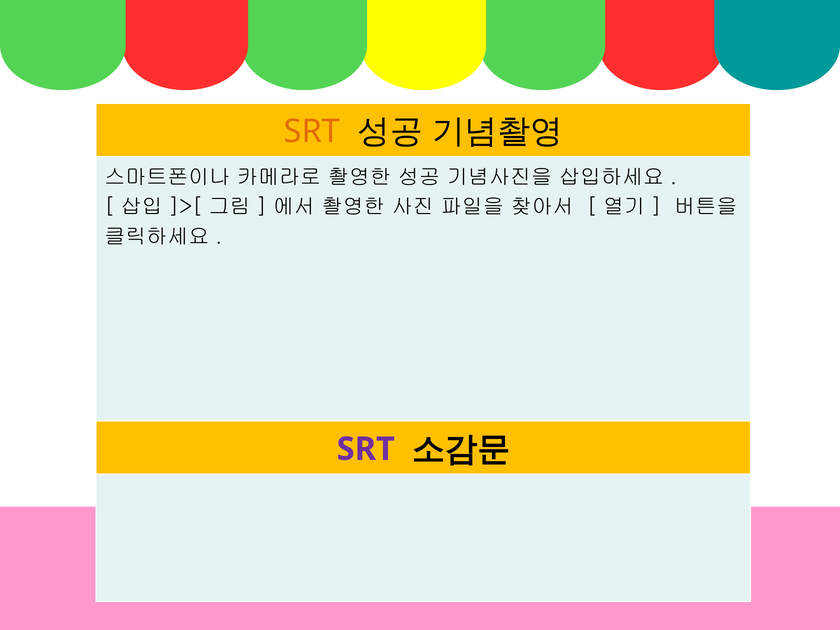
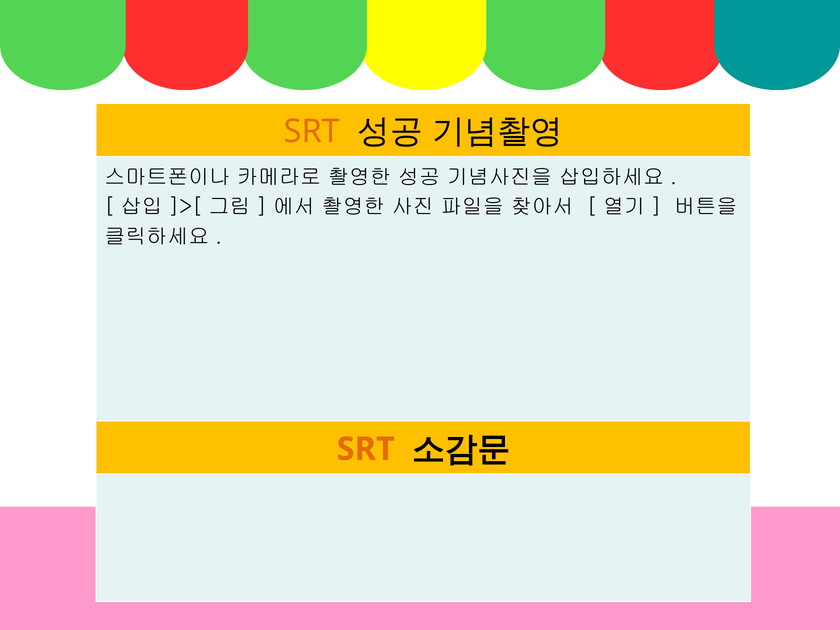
SRT colour: purple -> orange (366, 449)
